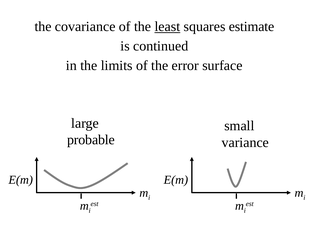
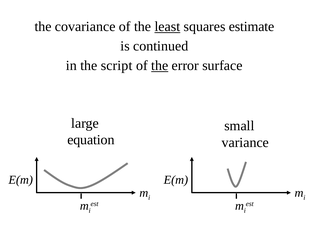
limits: limits -> script (117, 66)
the underline: none -> present (160, 66)
probable: probable -> equation (91, 140)
